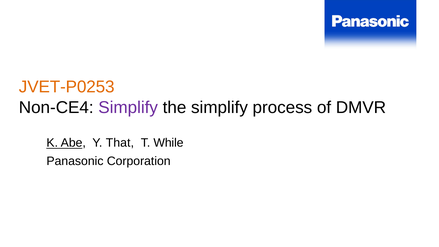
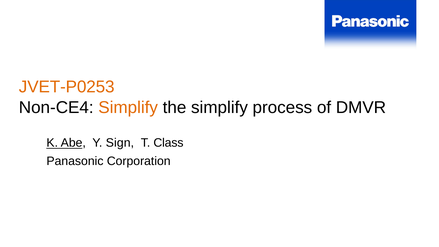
Simplify colour: purple -> orange (128, 107)
That: That -> Sign (120, 143)
While: While -> Class (168, 143)
